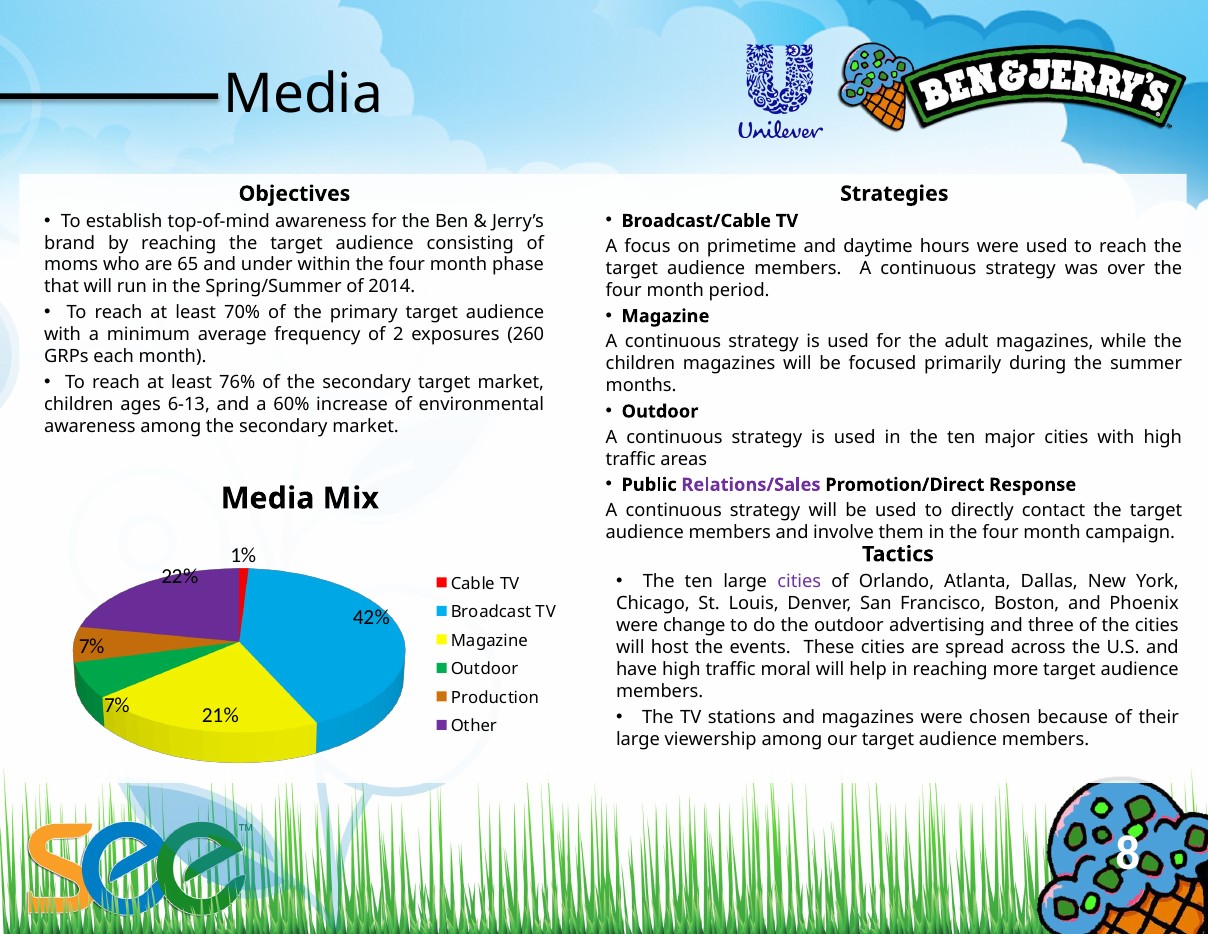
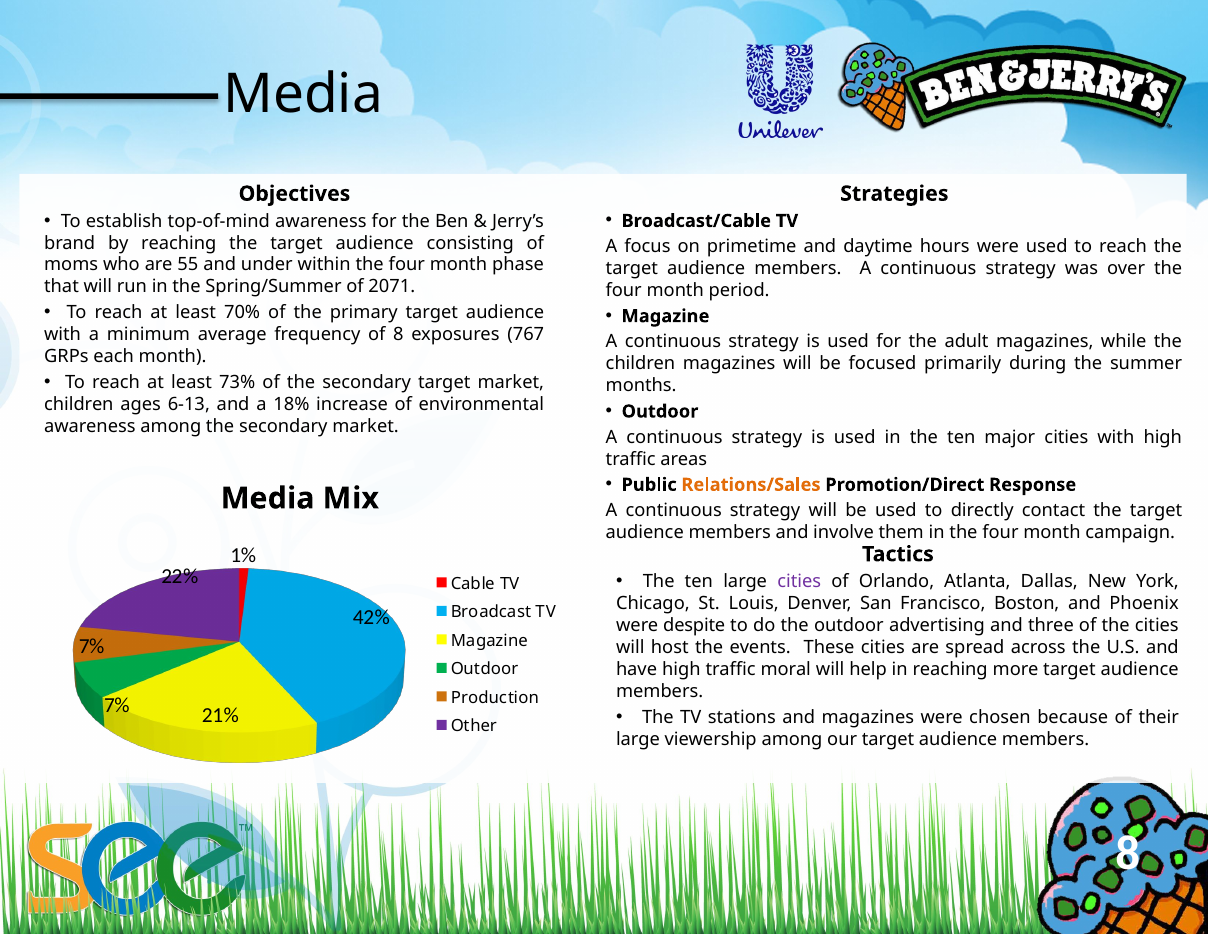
65: 65 -> 55 (188, 265)
2014: 2014 -> 2071 (392, 287)
of 2: 2 -> 8 (398, 334)
260: 260 -> 767 (526, 334)
76%: 76% -> 73% (237, 382)
60%: 60% -> 18% (291, 404)
Relations/Sales colour: purple -> orange (751, 484)
change: change -> despite (694, 625)
